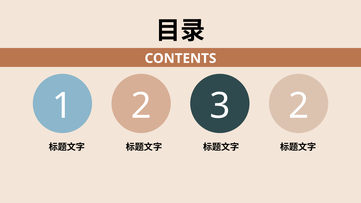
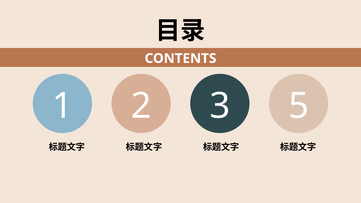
2 2: 2 -> 5 (299, 106)
